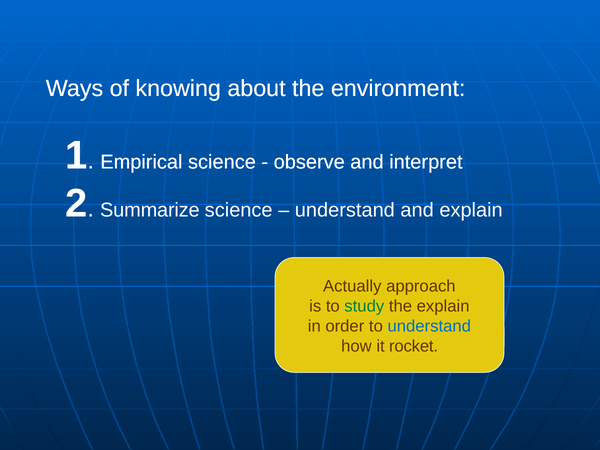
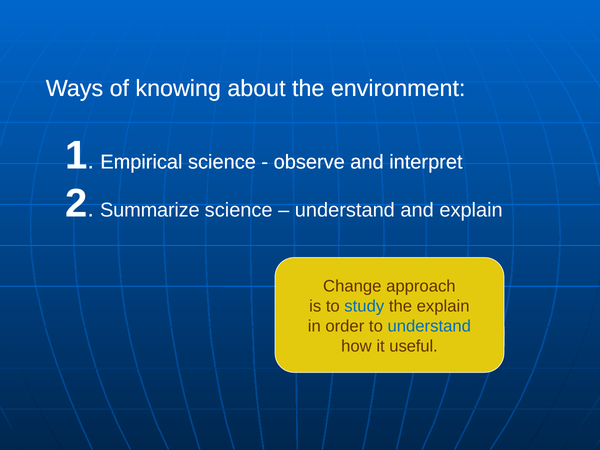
Actually: Actually -> Change (352, 286)
study colour: green -> blue (364, 306)
rocket: rocket -> useful (414, 346)
